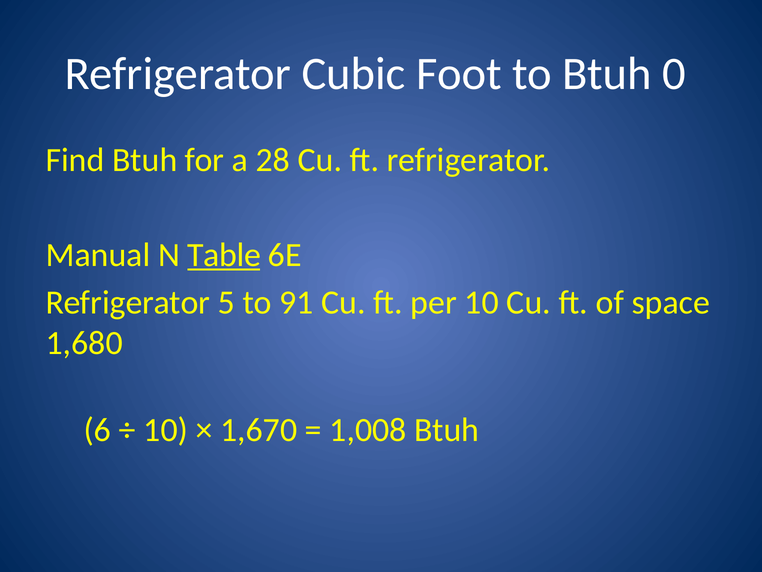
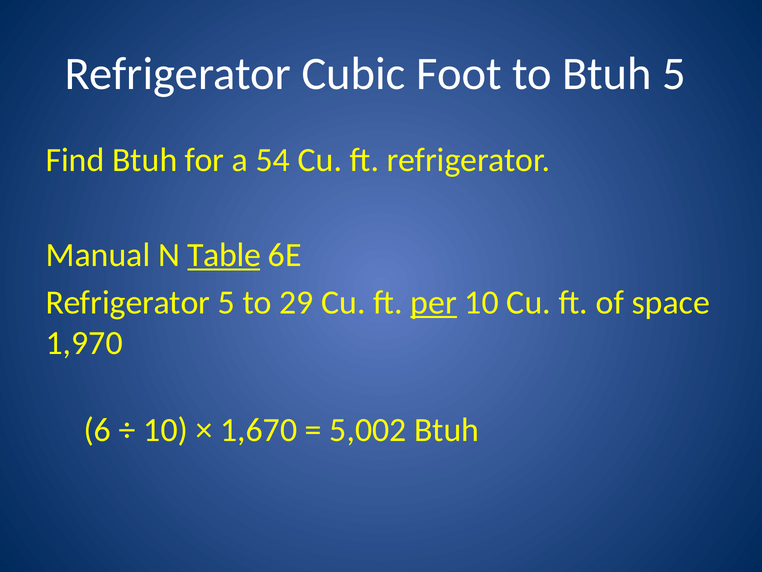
Btuh 0: 0 -> 5 (674, 74)
28: 28 -> 54 (273, 160)
91: 91 -> 29 (296, 302)
per underline: none -> present (434, 302)
1,680: 1,680 -> 1,970 (84, 343)
1,008: 1,008 -> 5,002 (368, 430)
